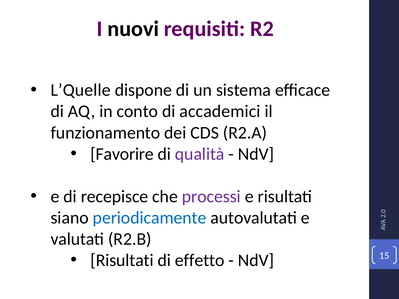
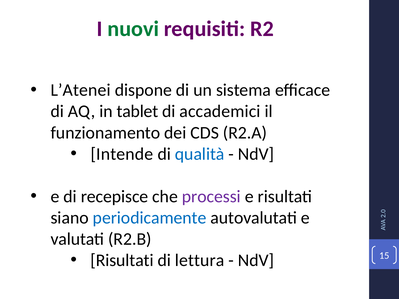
nuovi colour: black -> green (133, 29)
L’Quelle: L’Quelle -> L’Atenei (81, 90)
conto: conto -> tablet (137, 111)
Favorire: Favorire -> Intende (122, 154)
qualità colour: purple -> blue (200, 154)
effetto: effetto -> lettura (200, 260)
